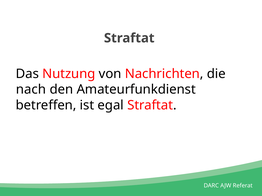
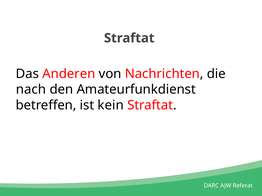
Nutzung: Nutzung -> Anderen (69, 74)
egal: egal -> kein (111, 105)
